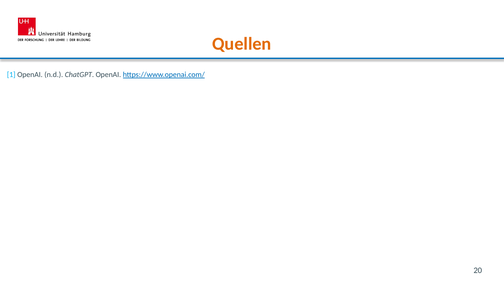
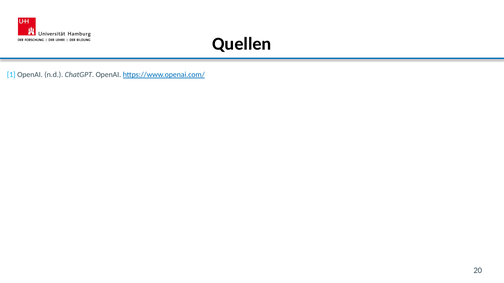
Quellen colour: orange -> black (242, 44)
